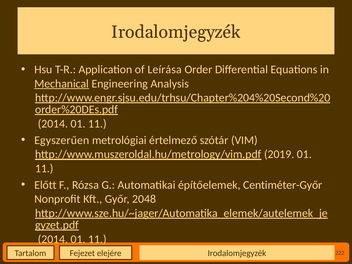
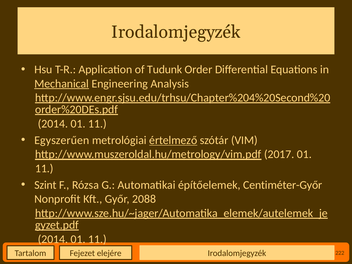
Leírása: Leírása -> Tudunk (165, 70)
értelmező underline: none -> present (173, 140)
2019: 2019 -> 2017 (279, 154)
Előtt: Előtt -> Szint (45, 185)
2048: 2048 -> 2088 (144, 199)
